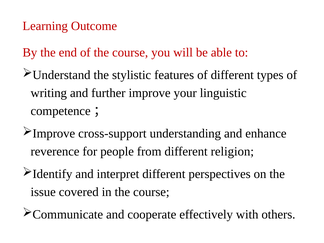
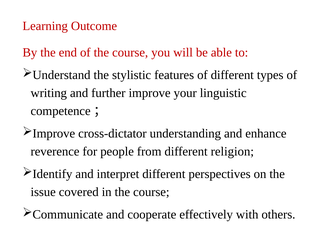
cross-support: cross-support -> cross-dictator (112, 134)
